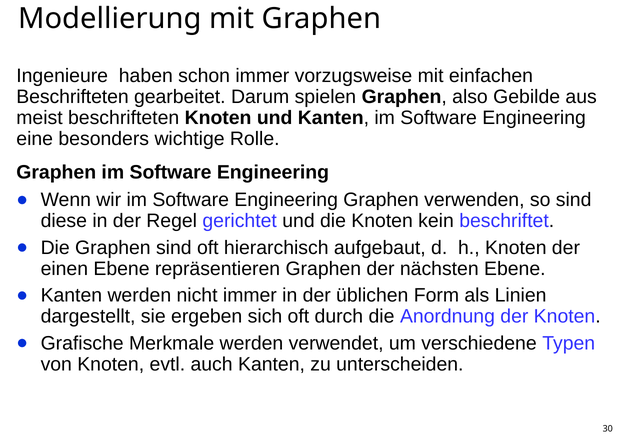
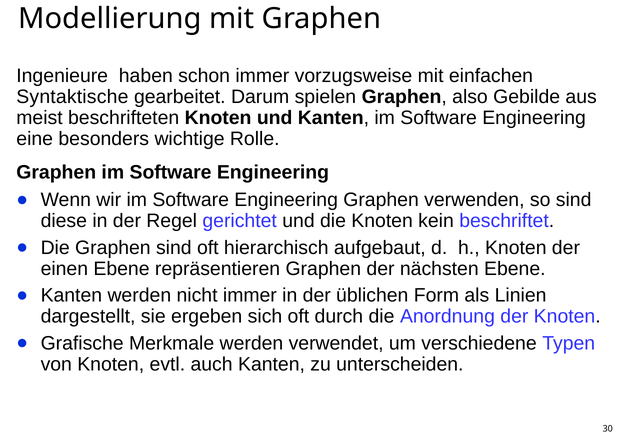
Beschrifteten: Beschrifteten -> Syntaktische (72, 97)
